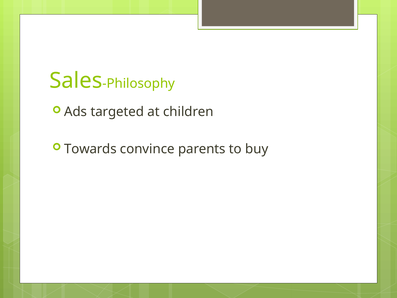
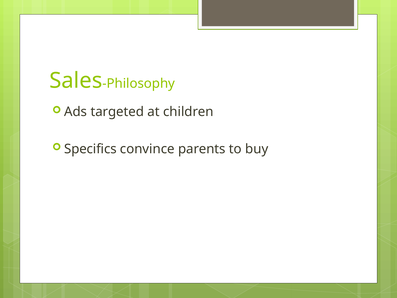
Towards: Towards -> Specifics (90, 149)
